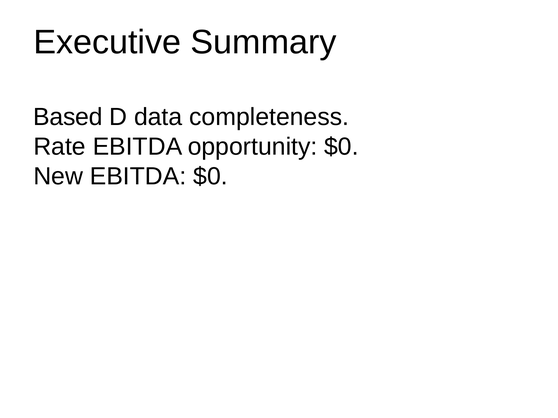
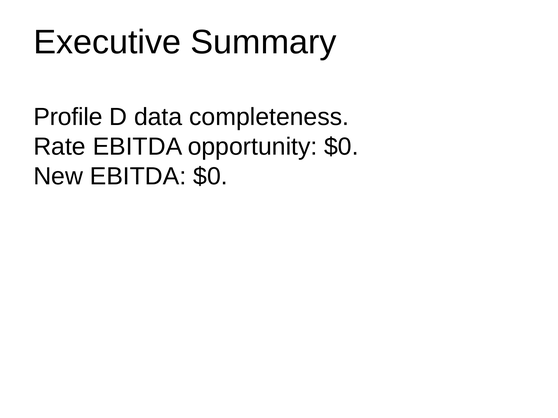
Based: Based -> Profile (68, 117)
